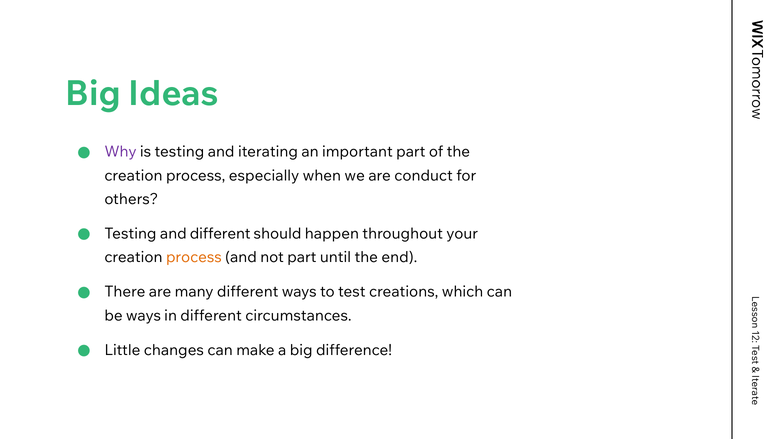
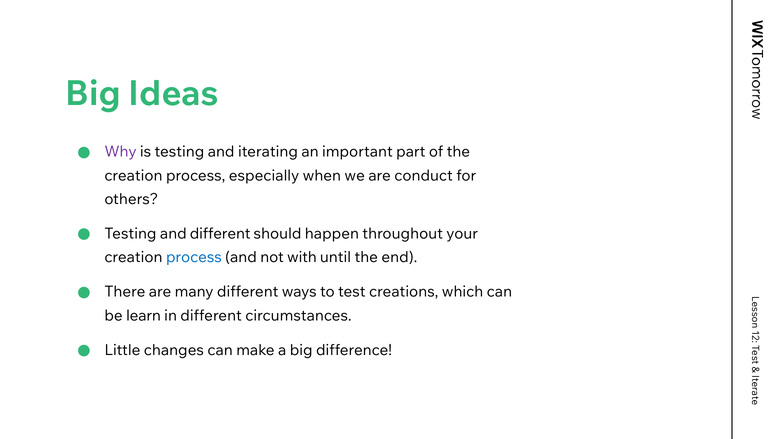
process colour: orange -> blue (194, 258)
not part: part -> with (302, 258)
be ways: ways -> learn (144, 316)
